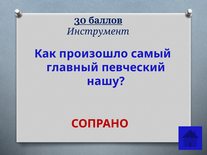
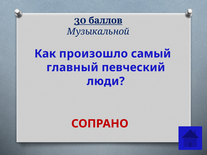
Инструмент: Инструмент -> Музыкальной (98, 32)
нашу: нашу -> люди (106, 81)
